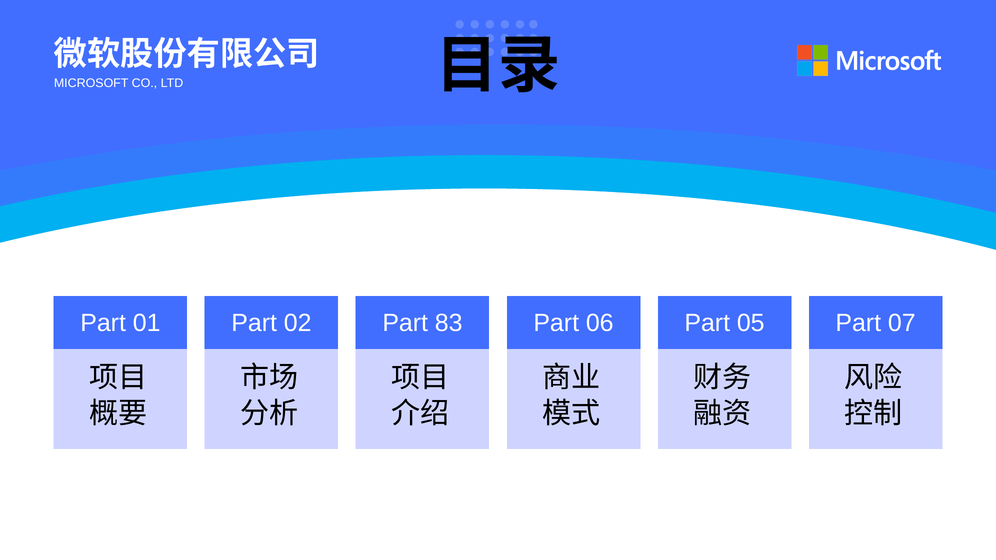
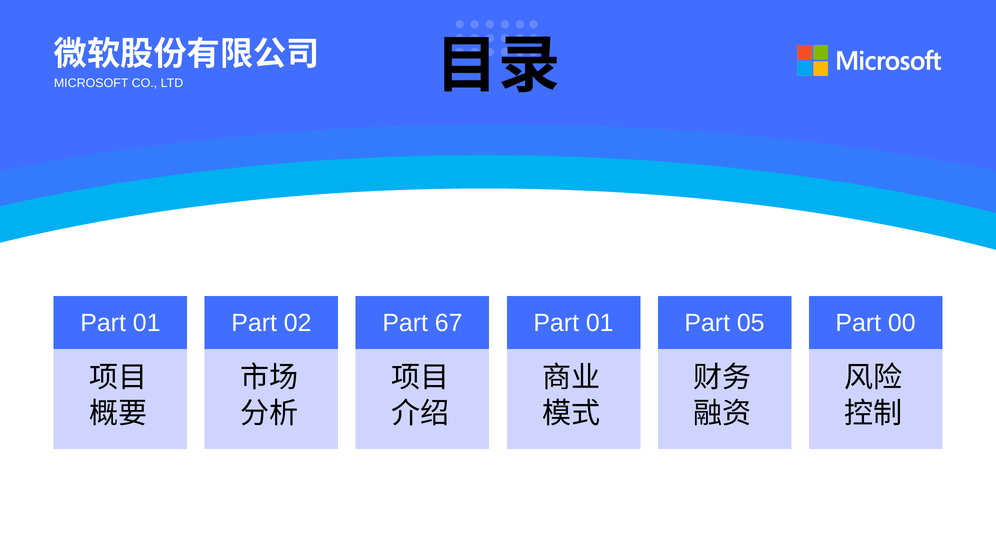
83: 83 -> 67 (449, 323)
06: 06 -> 01 (600, 323)
07: 07 -> 00 (902, 323)
